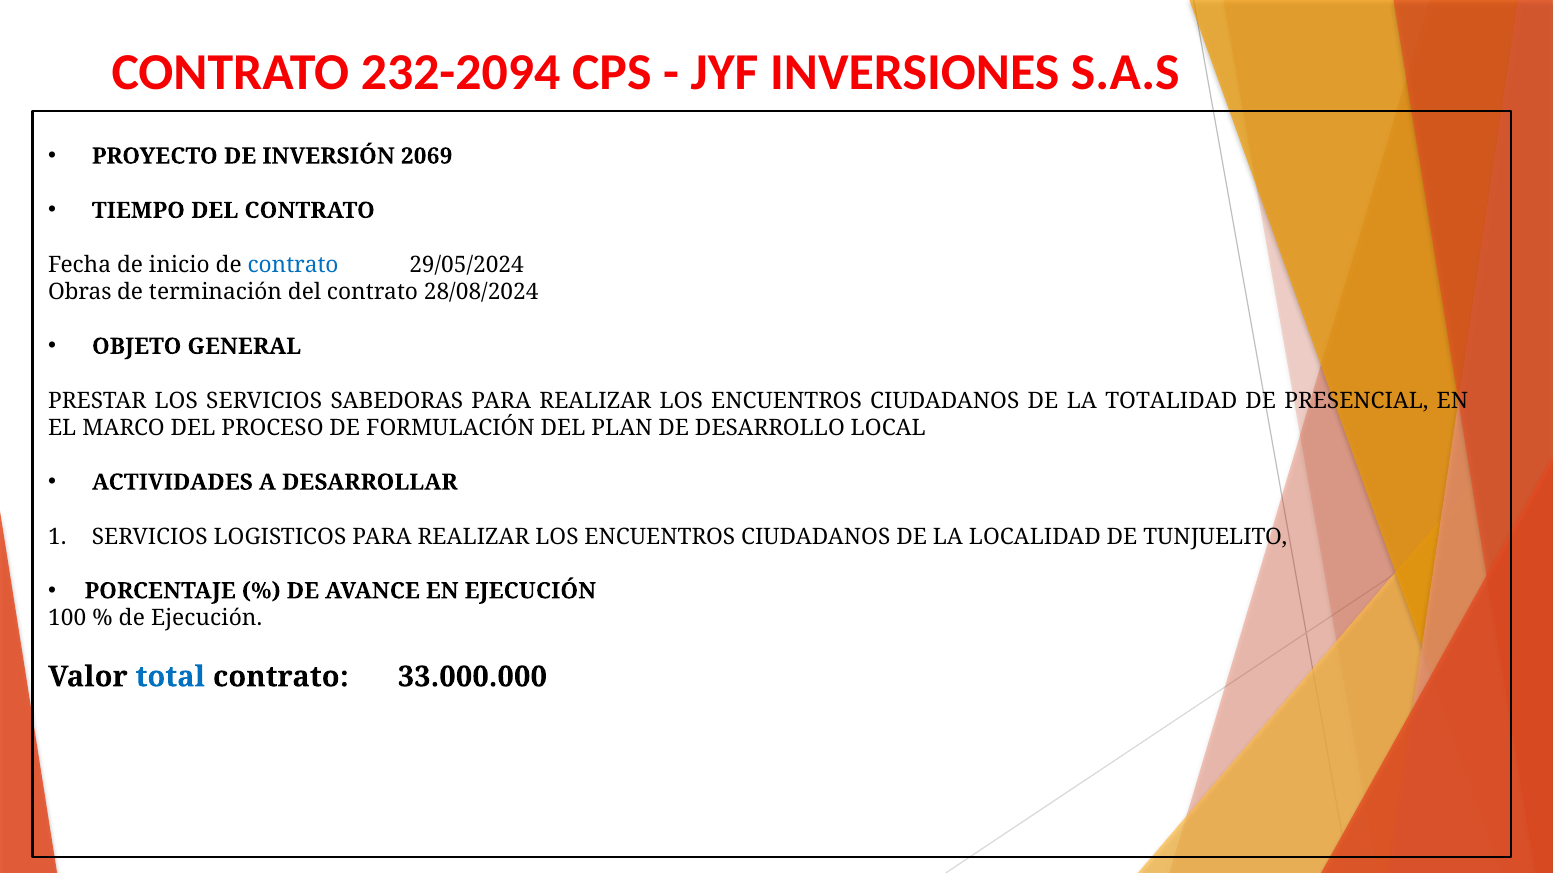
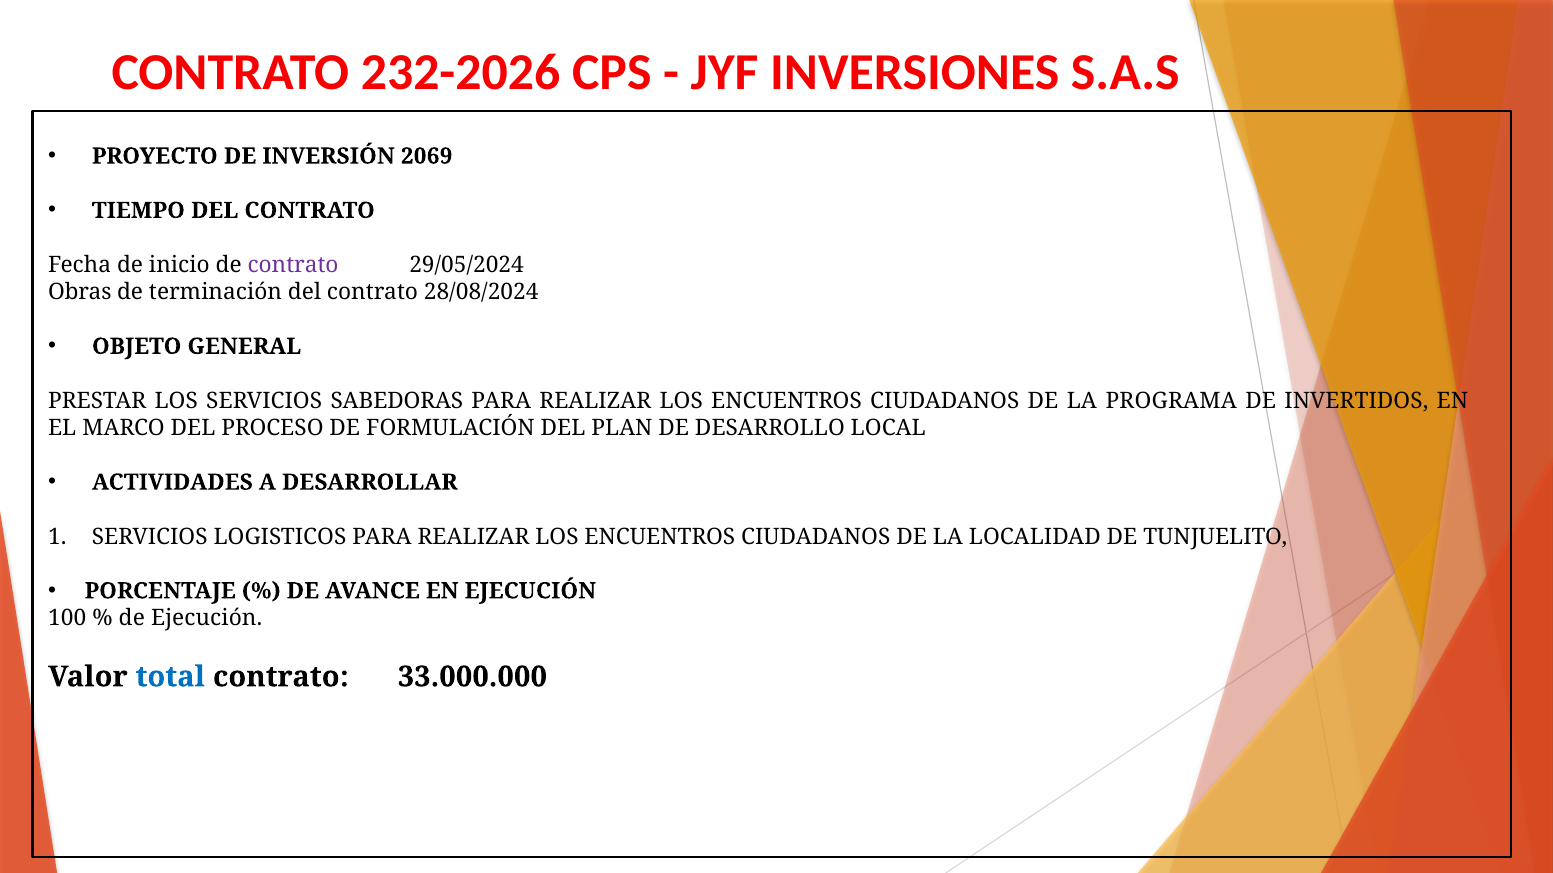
232-2094: 232-2094 -> 232-2026 (461, 73)
contrato colour: blue -> purple (293, 265)
TOTALIDAD: TOTALIDAD -> PROGRAMA (1171, 401)
PRESENCIAL: PRESENCIAL -> INVERTIDOS (1356, 401)
